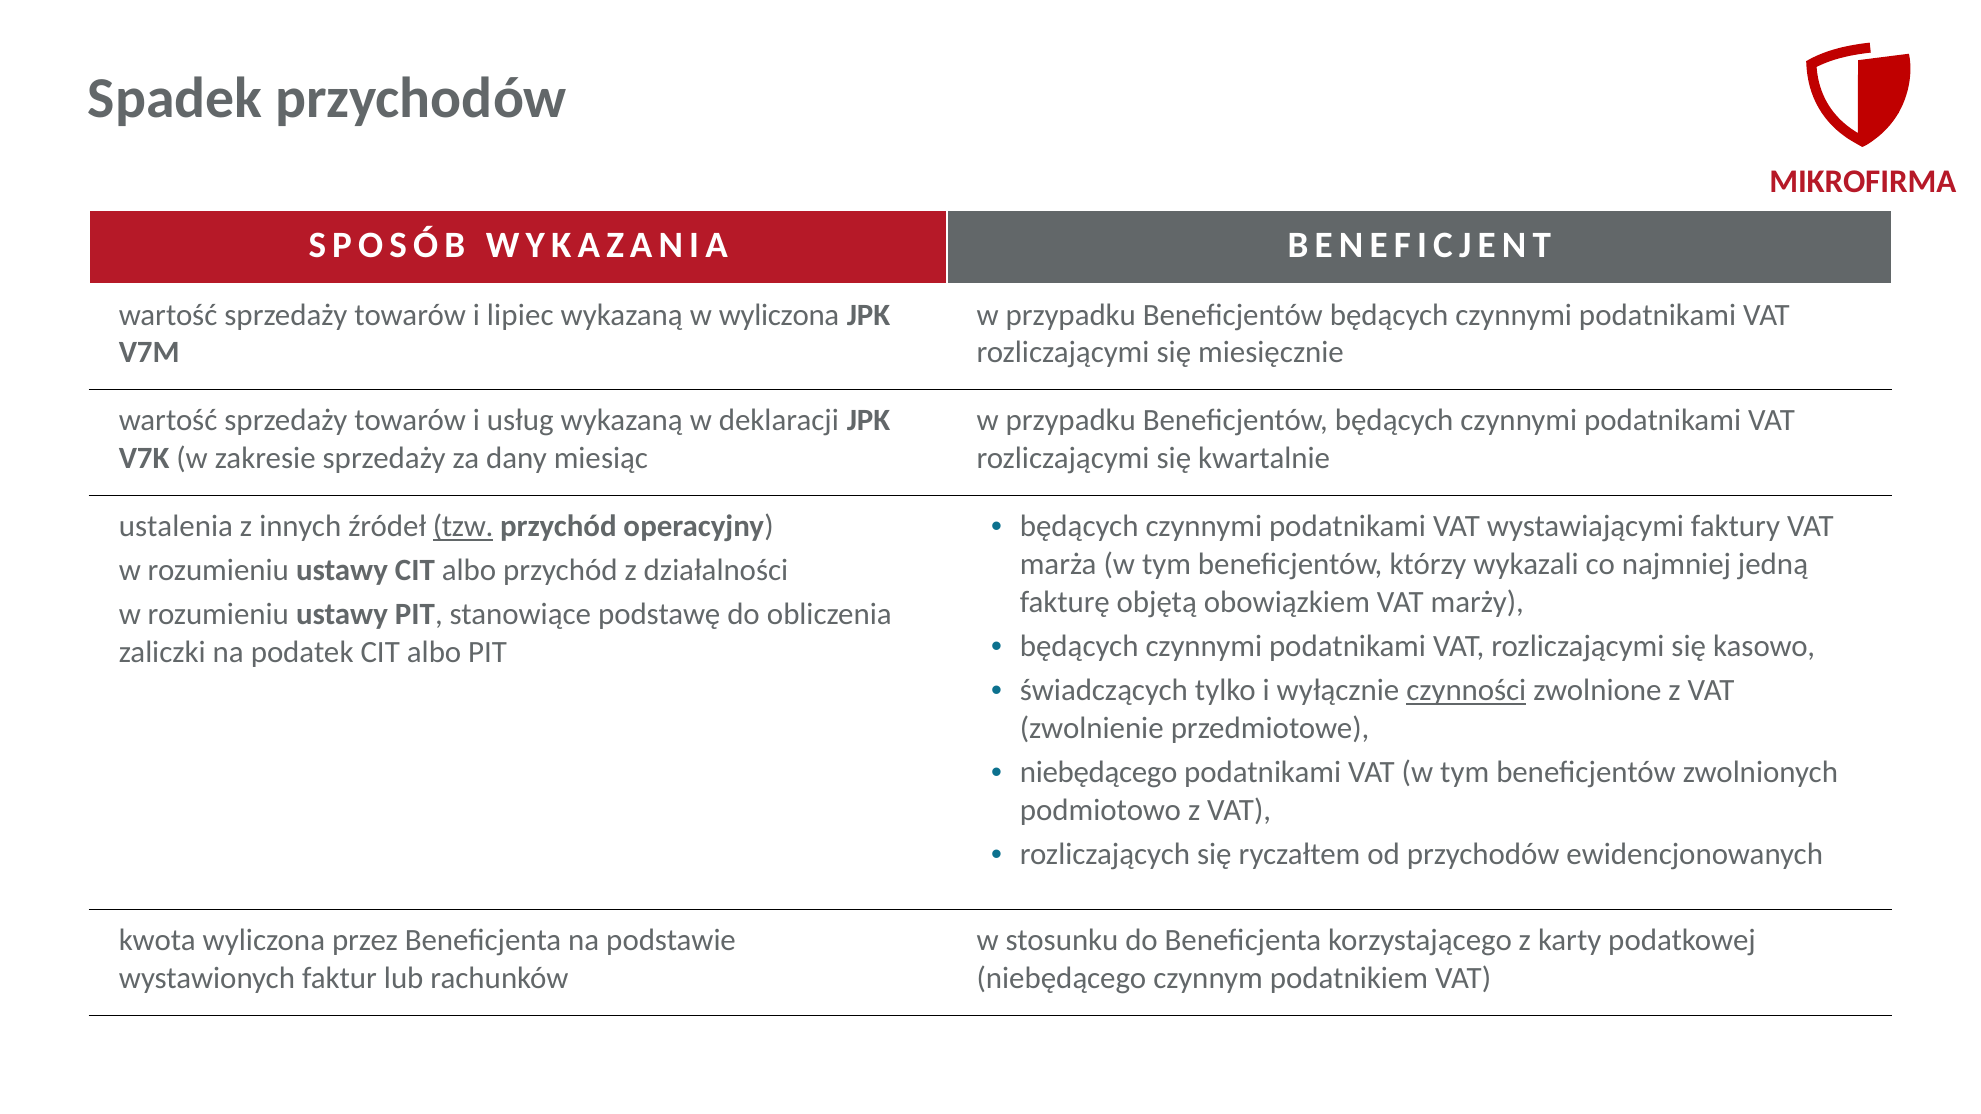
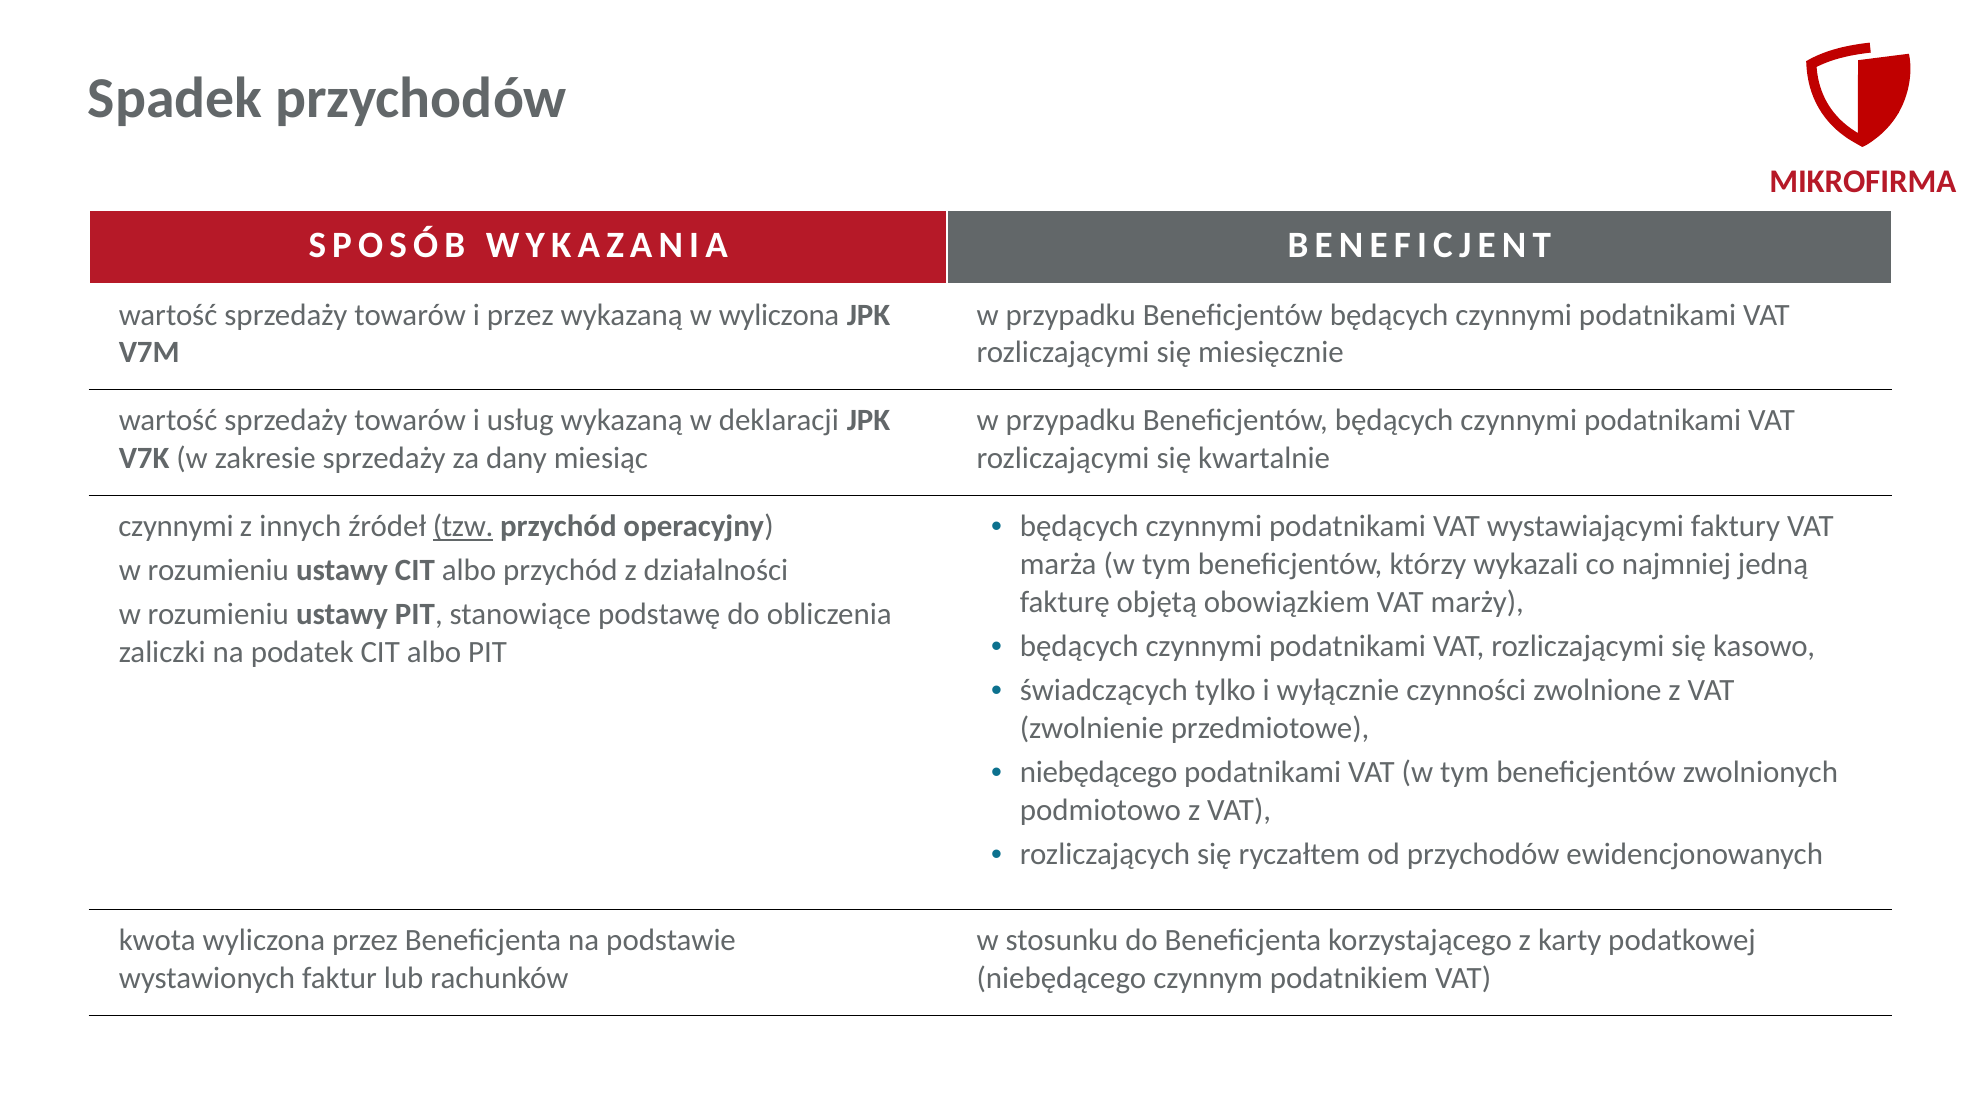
i lipiec: lipiec -> przez (520, 315)
ustalenia: ustalenia -> czynnymi (176, 527)
czynności underline: present -> none (1466, 691)
